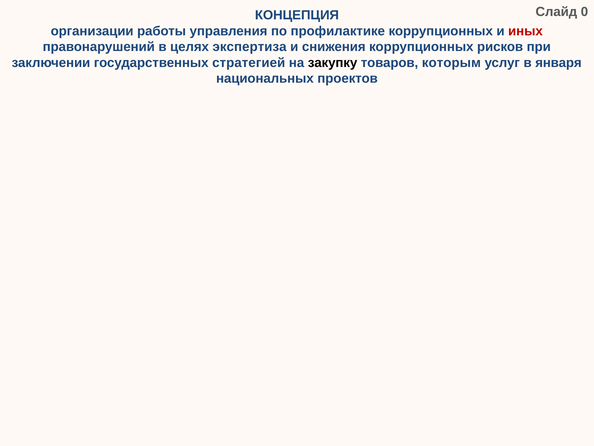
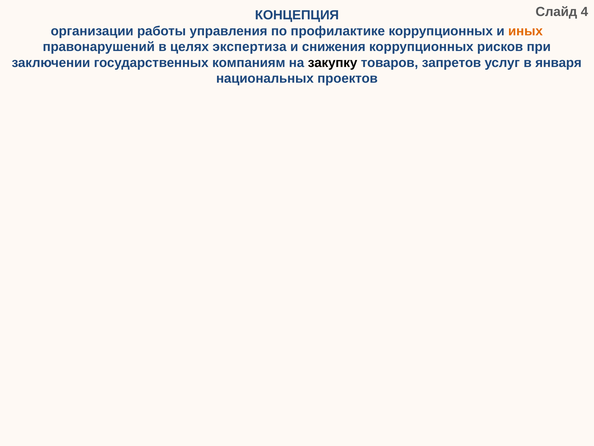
0: 0 -> 4 (584, 12)
иных colour: red -> orange (525, 31)
стратегией: стратегией -> компаниям (249, 63)
которым: которым -> запретов (451, 63)
